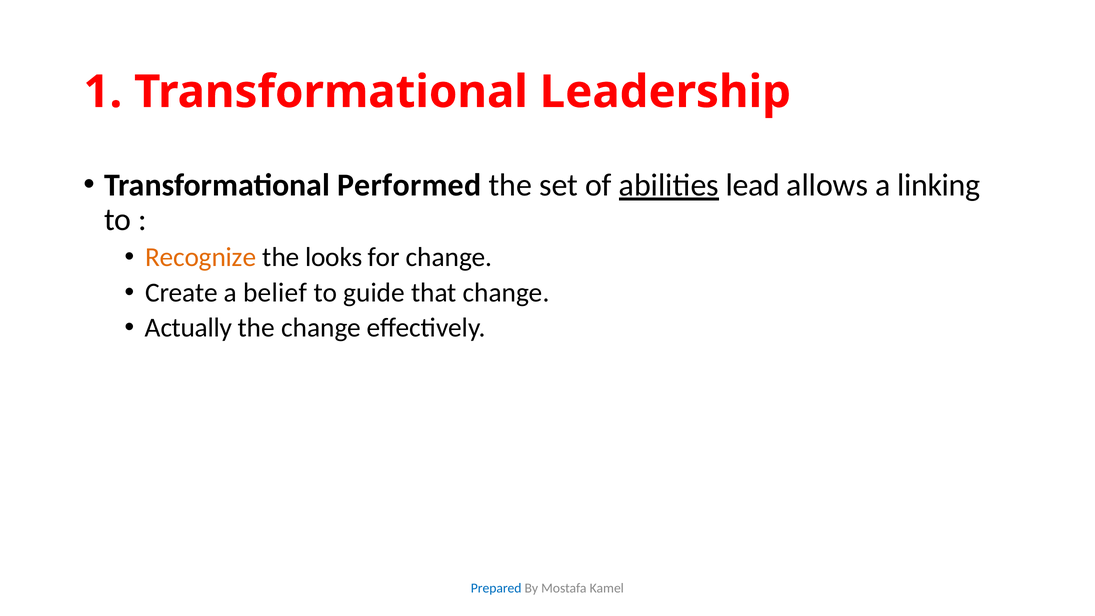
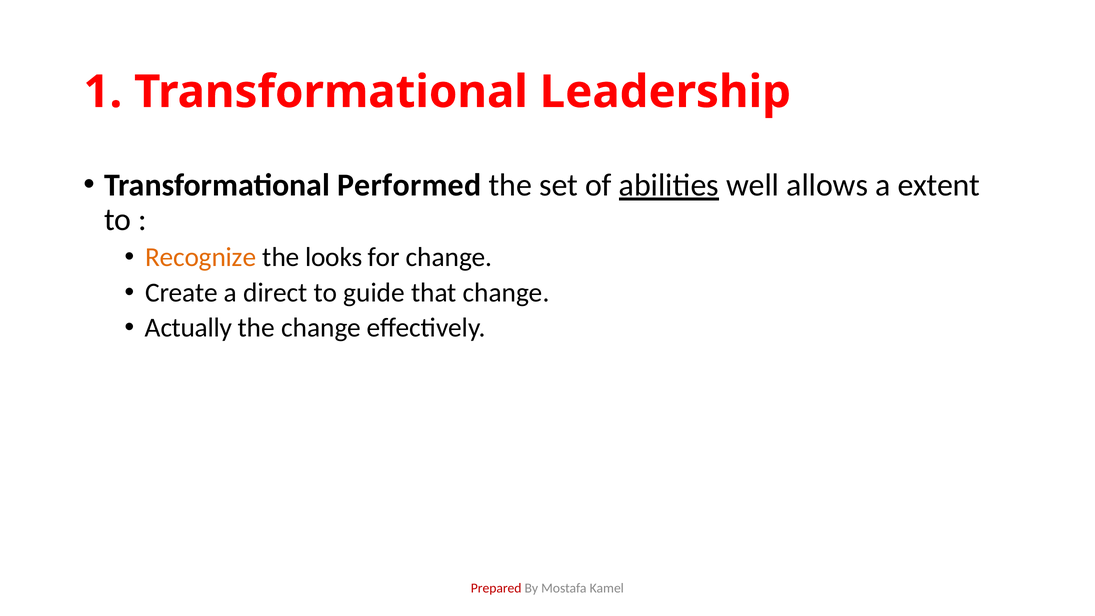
lead: lead -> well (753, 185)
linking: linking -> extent (939, 185)
belief: belief -> direct (275, 293)
Prepared colour: blue -> red (496, 588)
